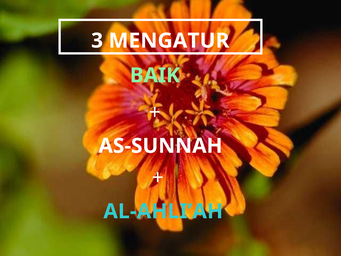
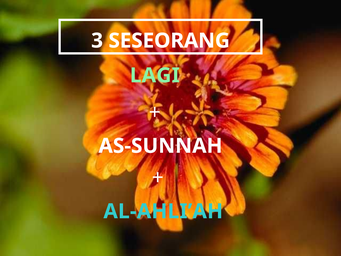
MENGATUR: MENGATUR -> SESEORANG (169, 41)
BAIK: BAIK -> LAGI (155, 75)
